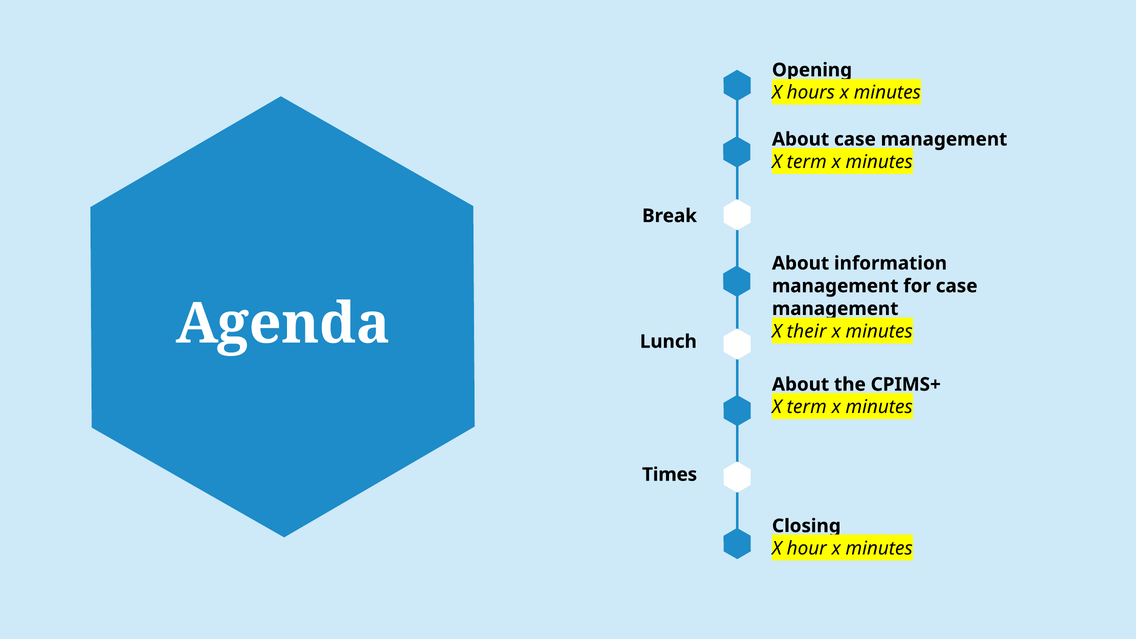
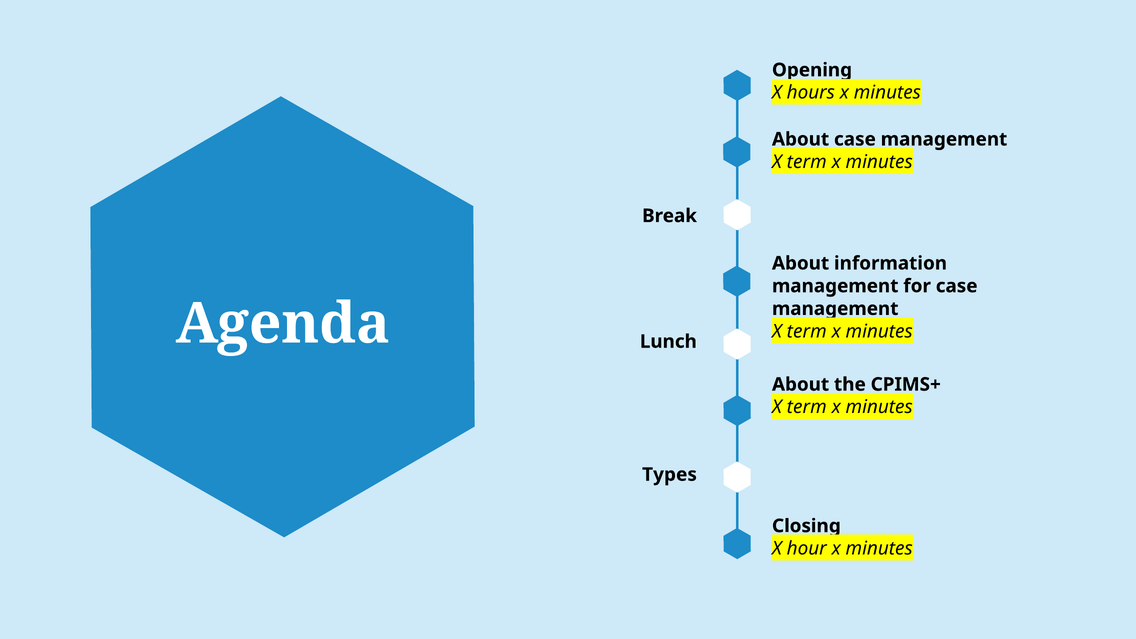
their: their -> term (807, 331)
Times: Times -> Types (670, 475)
